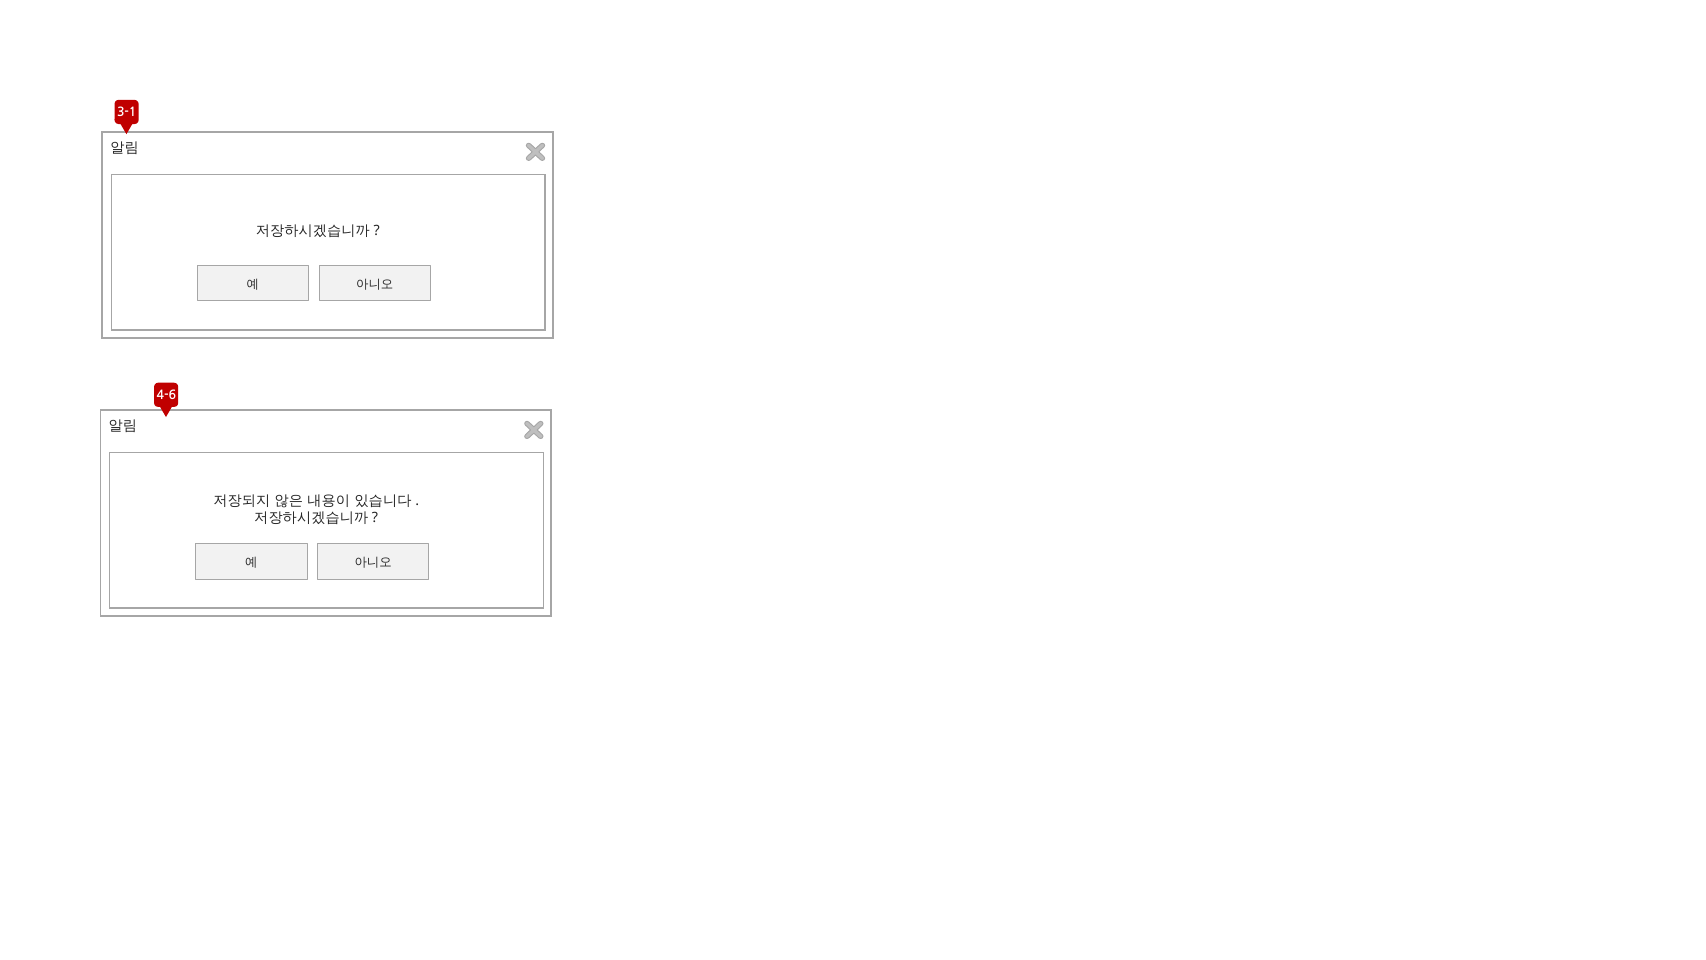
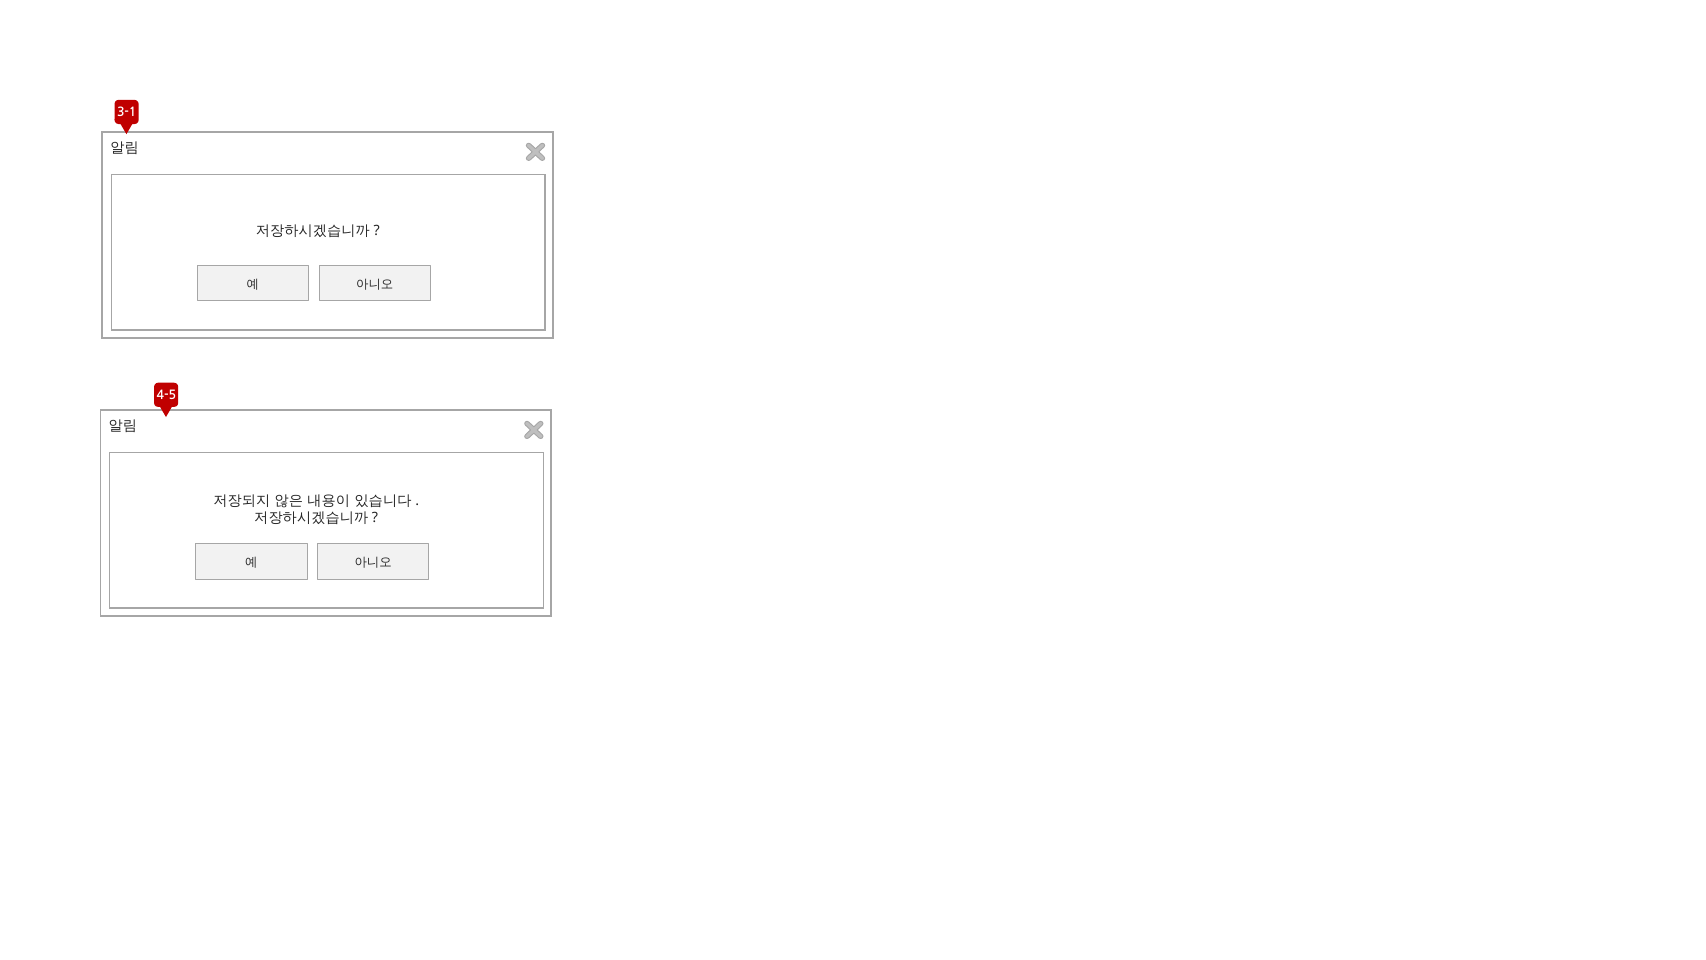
4-6: 4-6 -> 4-5 (166, 395)
